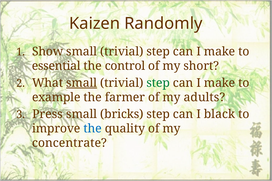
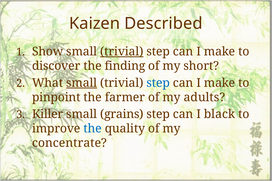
Randomly: Randomly -> Described (163, 23)
trivial underline: none -> present (122, 51)
essential: essential -> discover (56, 66)
control: control -> finding (125, 66)
step colour: green -> blue (158, 83)
example: example -> pinpoint (56, 97)
Press: Press -> Killer (48, 114)
bricks: bricks -> grains (122, 114)
